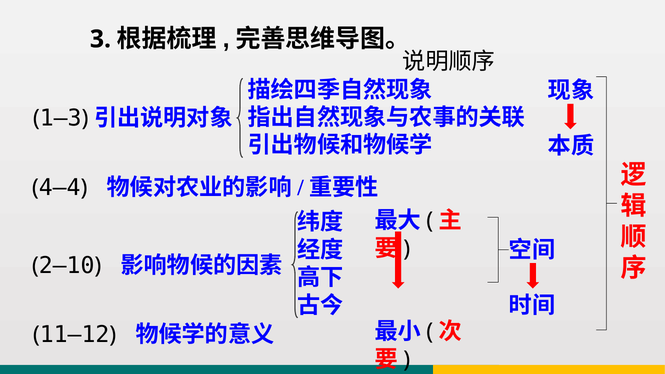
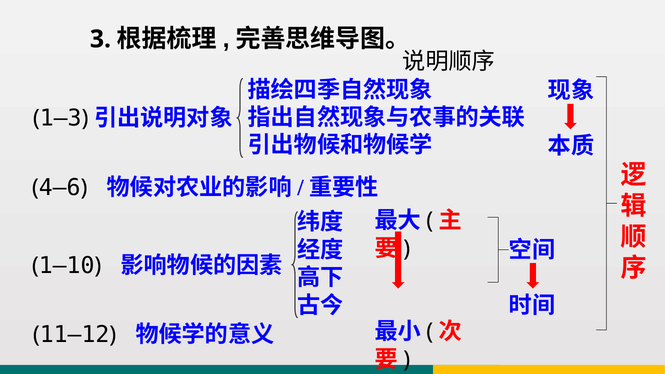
4—4: 4—4 -> 4—6 (60, 188)
2—10: 2—10 -> 1—10 (67, 266)
